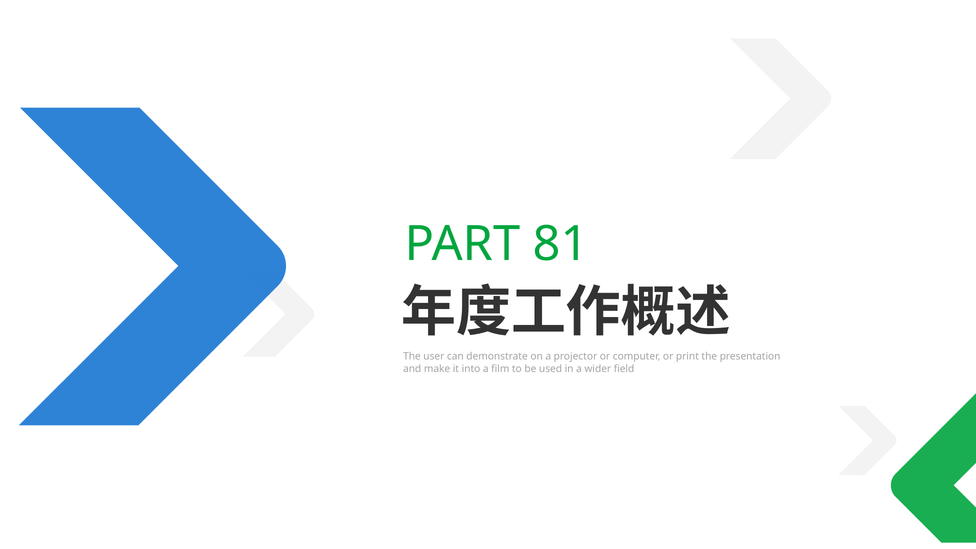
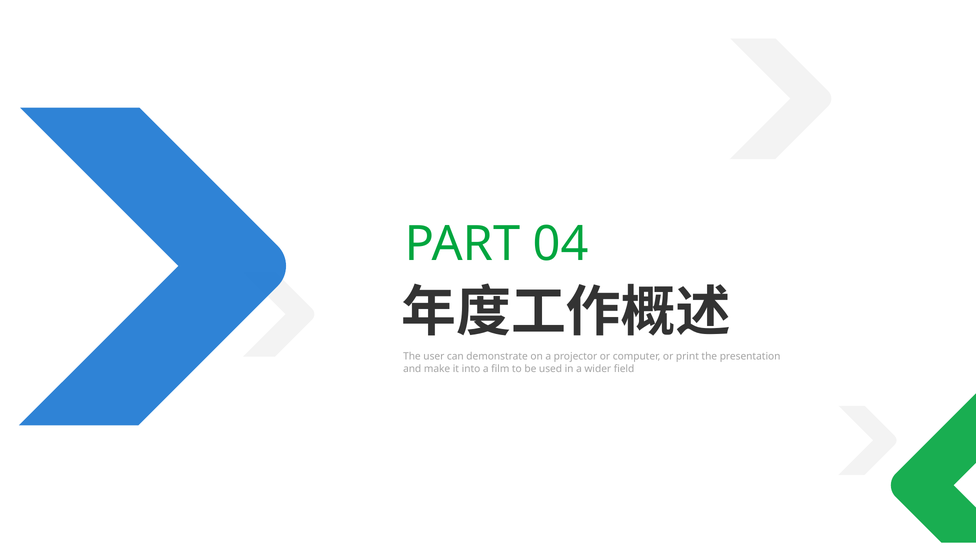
81: 81 -> 04 (561, 244)
